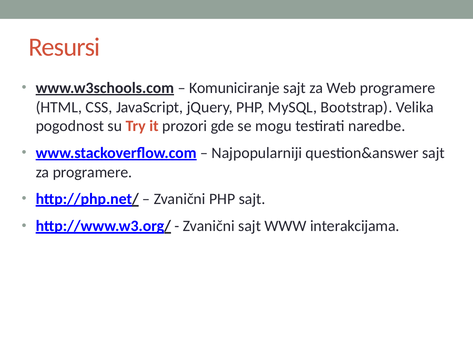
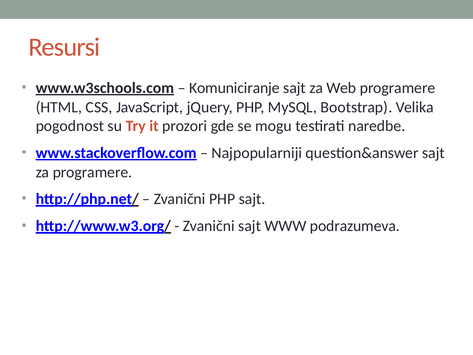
interakcijama: interakcijama -> podrazumeva (355, 226)
